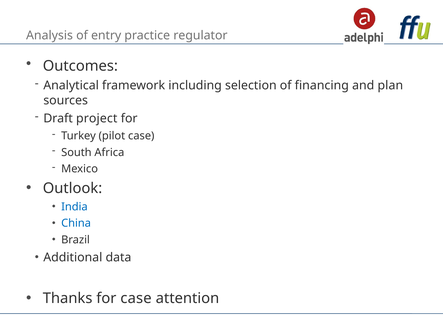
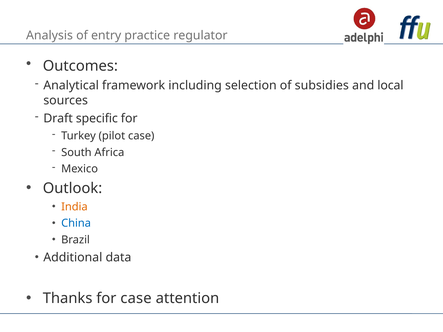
financing: financing -> subsidies (322, 85)
plan: plan -> local (390, 85)
project: project -> specific (97, 119)
India colour: blue -> orange (74, 207)
